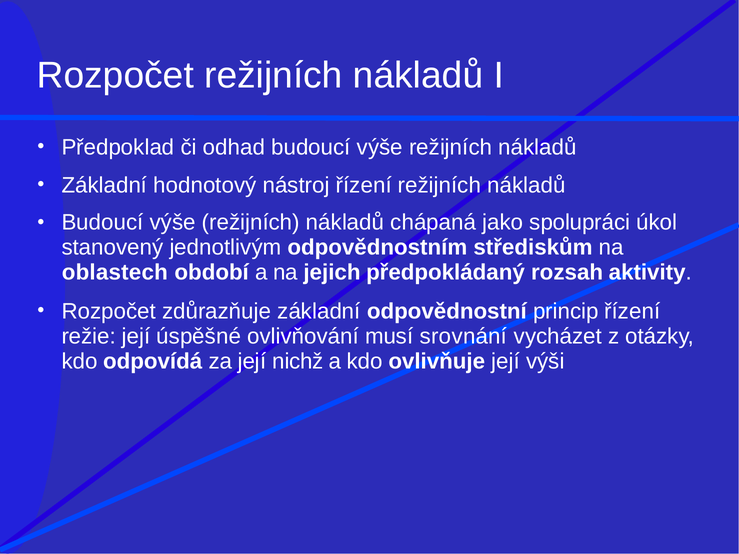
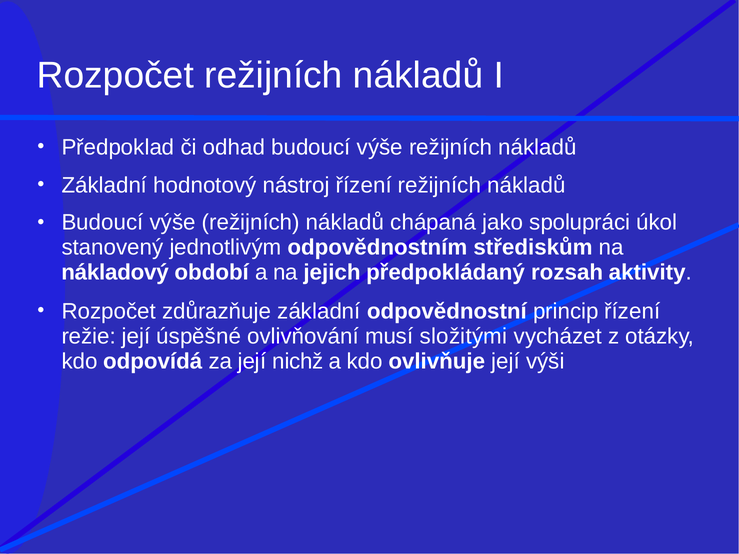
oblastech: oblastech -> nákladový (115, 273)
srovnání: srovnání -> složitými (464, 336)
